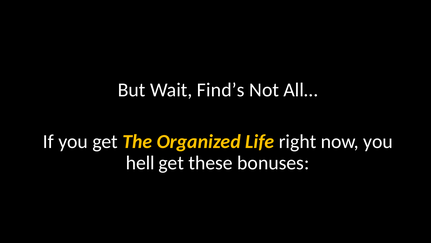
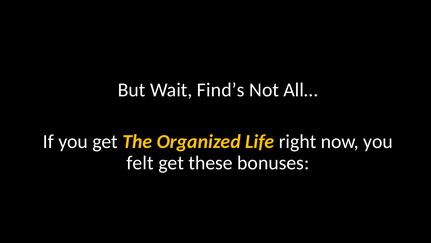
hell: hell -> felt (140, 163)
